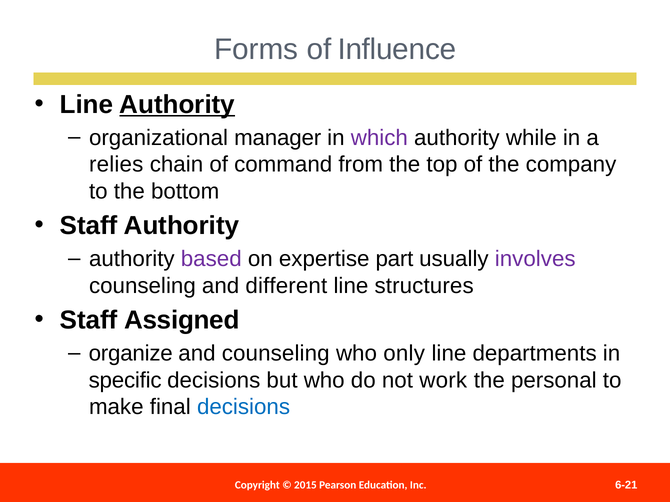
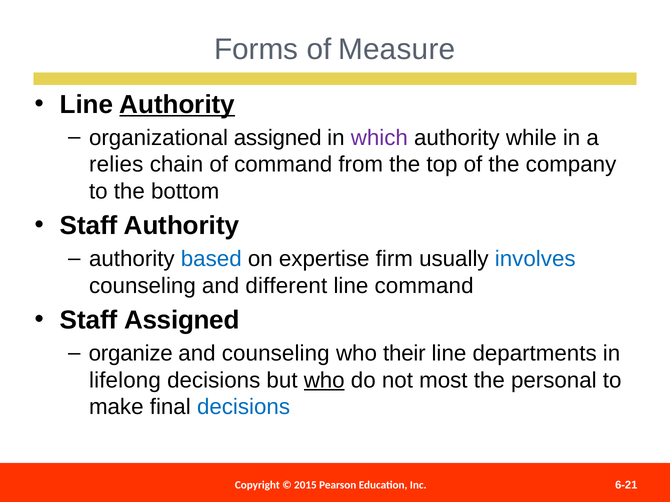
Influence: Influence -> Measure (397, 50)
organizational manager: manager -> assigned (278, 138)
based colour: purple -> blue (211, 259)
part: part -> firm (394, 259)
involves colour: purple -> blue (535, 259)
line structures: structures -> command (424, 286)
only: only -> their (404, 354)
specific: specific -> lifelong (125, 381)
who underline: none -> present (324, 381)
work: work -> most (443, 381)
